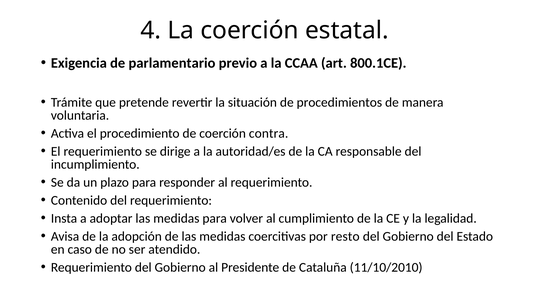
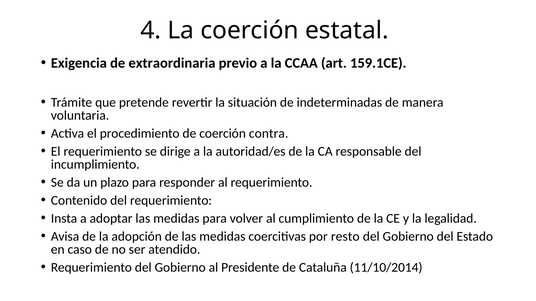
parlamentario: parlamentario -> extraordinaria (172, 63)
800.1CE: 800.1CE -> 159.1CE (378, 63)
procedimientos: procedimientos -> indeterminadas (339, 103)
11/10/2010: 11/10/2010 -> 11/10/2014 (386, 268)
